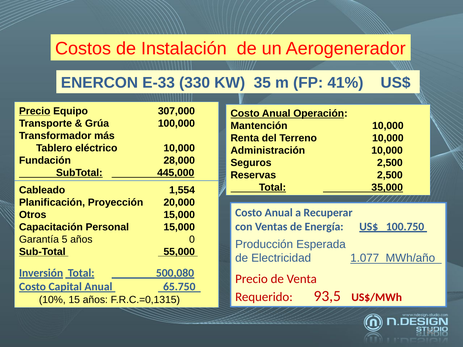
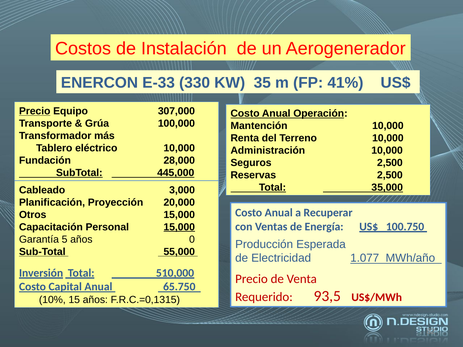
1,554: 1,554 -> 3,000 (182, 190)
15,000 underline: none -> present (179, 227)
500,080: 500,080 -> 510,000 (175, 273)
